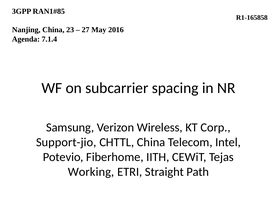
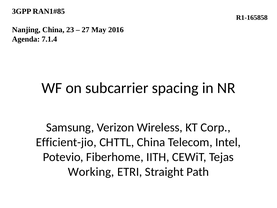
Support-jio: Support-jio -> Efficient-jio (66, 142)
